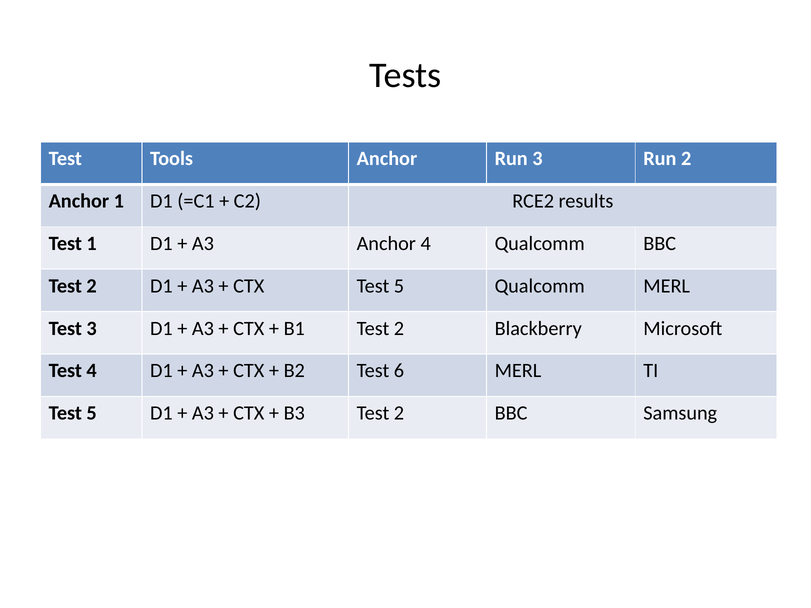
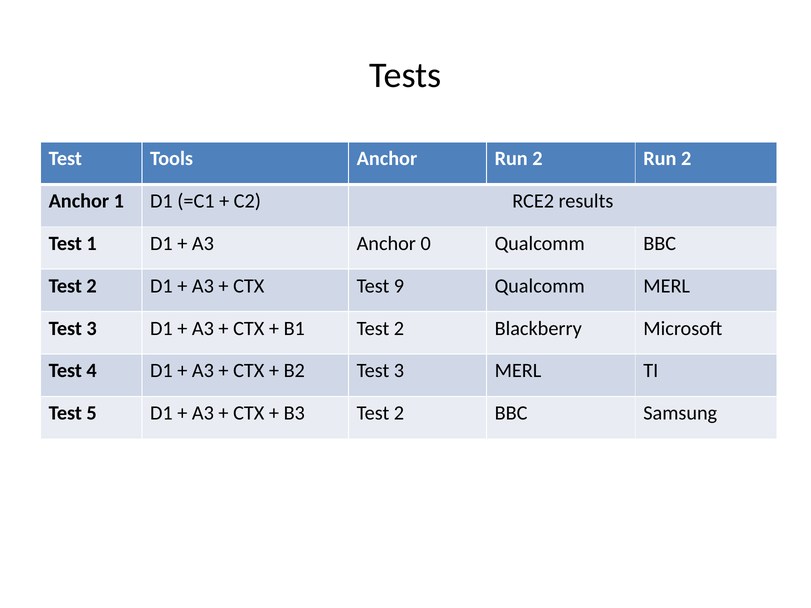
Anchor Run 3: 3 -> 2 (537, 159)
Anchor 4: 4 -> 0 (426, 244)
CTX Test 5: 5 -> 9 (399, 286)
B2 Test 6: 6 -> 3 (399, 371)
